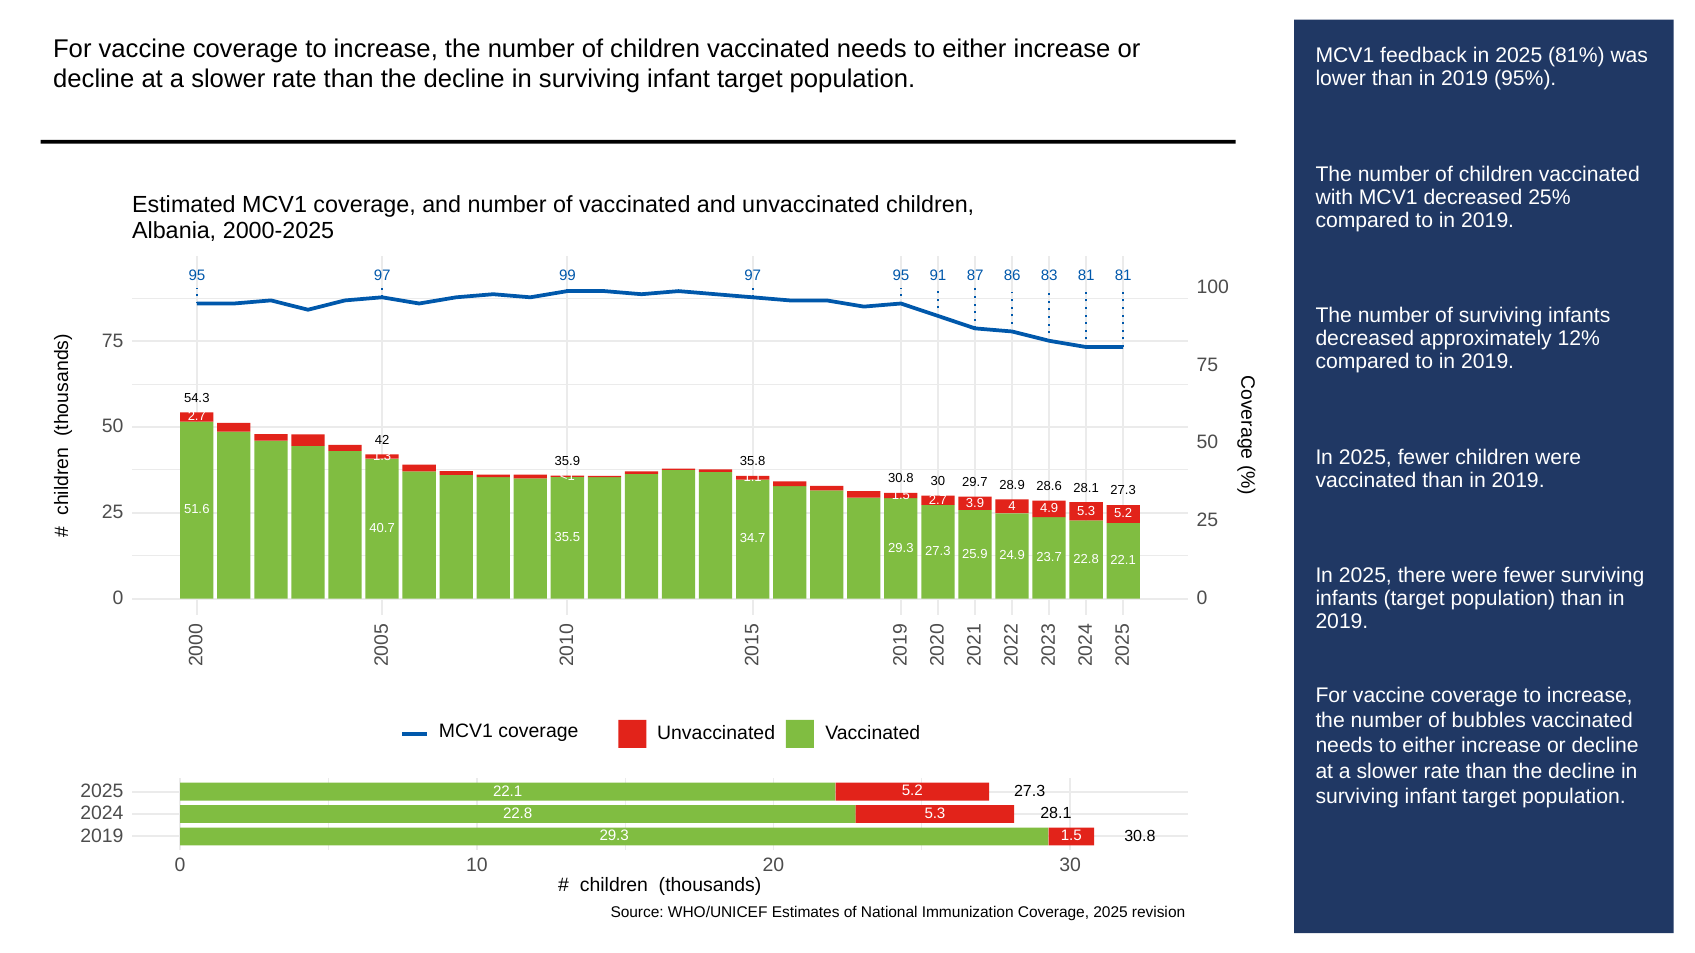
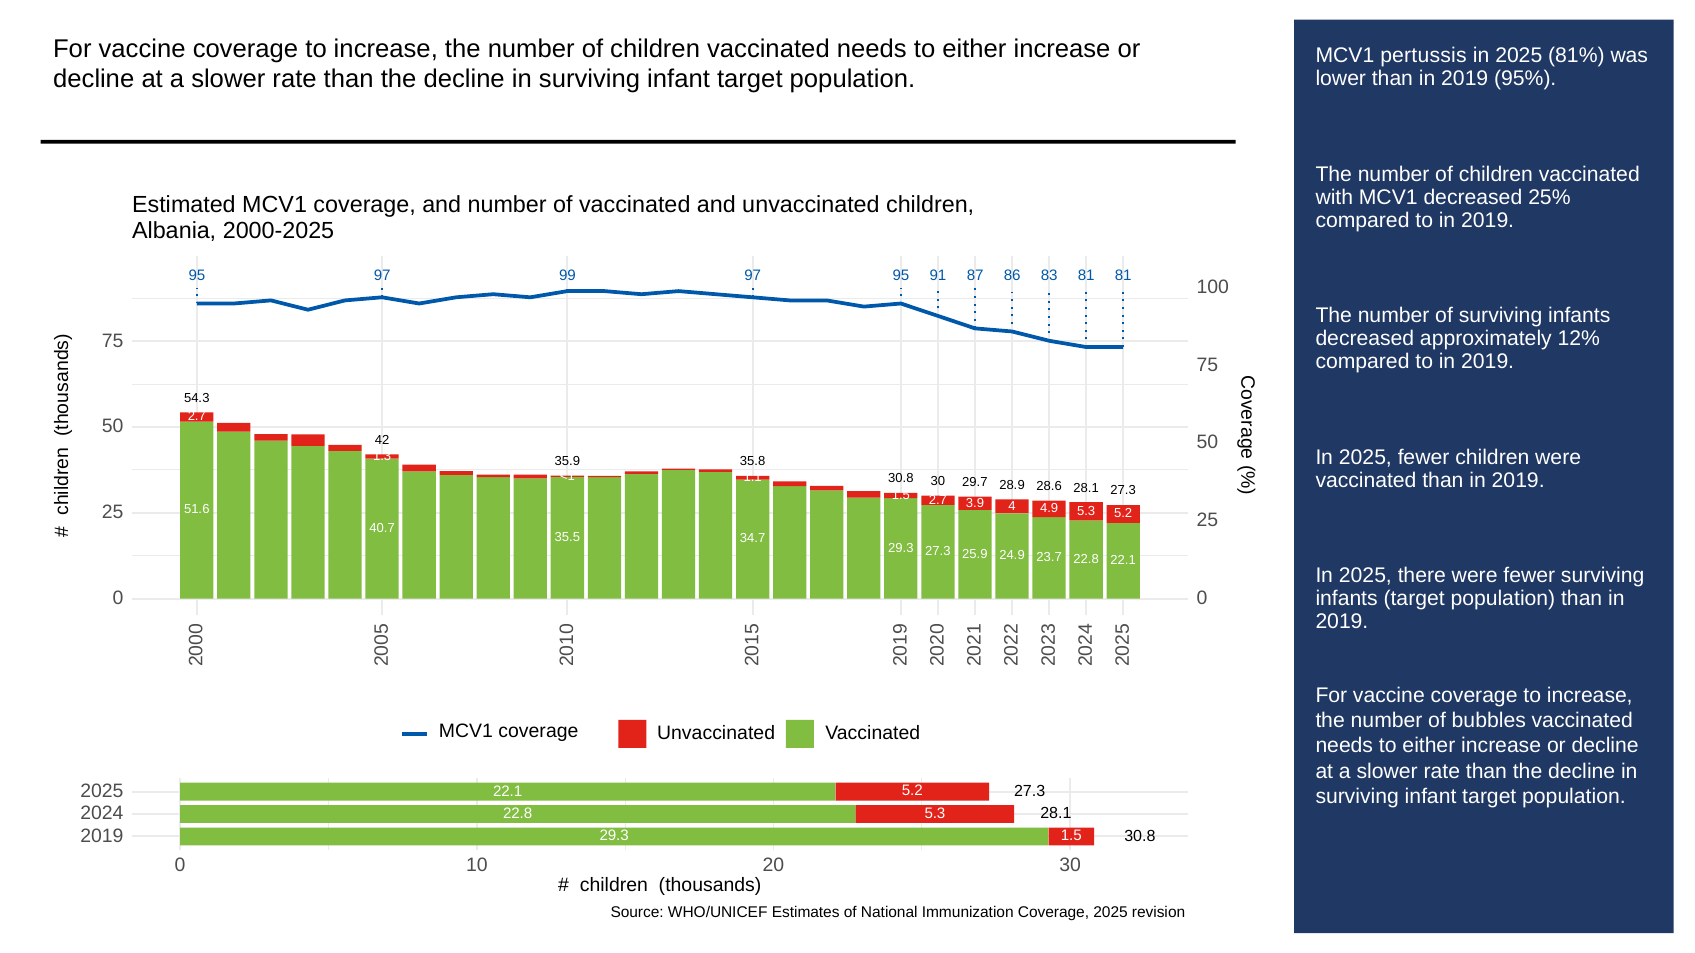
feedback: feedback -> pertussis (1423, 56)
